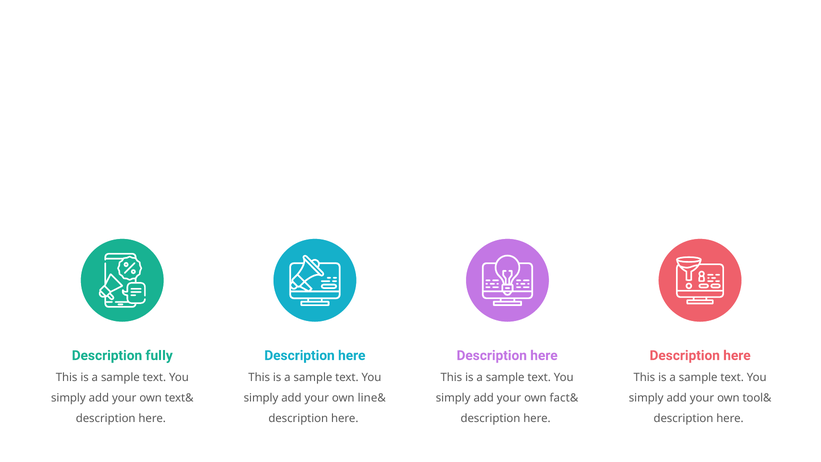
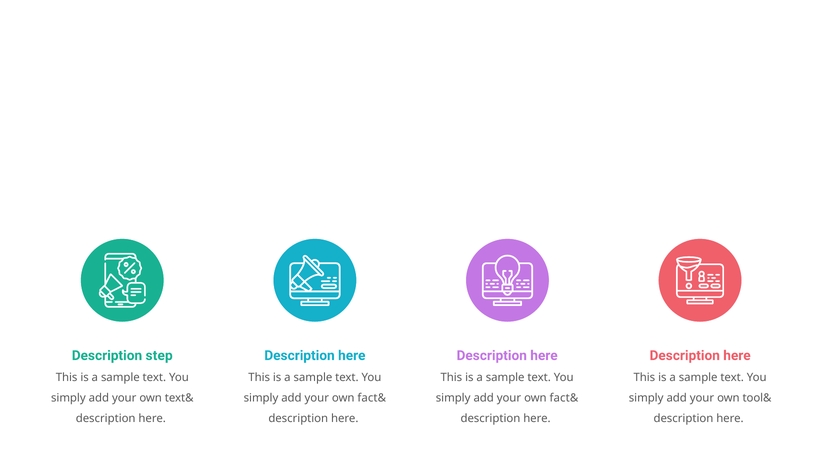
fully: fully -> step (159, 355)
line&: line& -> fact& (372, 398)
